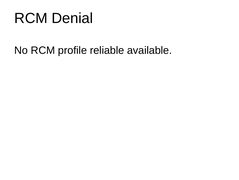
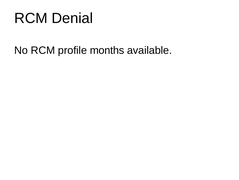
reliable: reliable -> months (107, 50)
